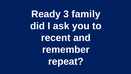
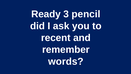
family: family -> pencil (86, 14)
repeat: repeat -> words (66, 61)
